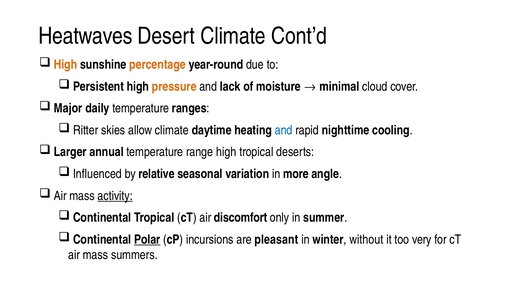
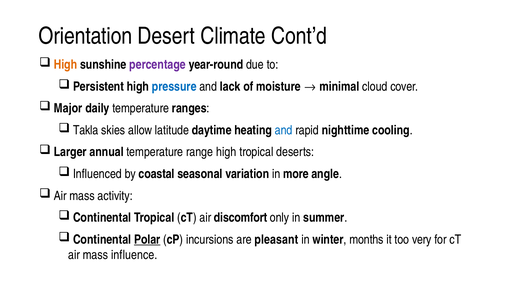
Heatwaves: Heatwaves -> Orientation (85, 36)
percentage colour: orange -> purple (158, 65)
pressure colour: orange -> blue (174, 87)
Ritter: Ritter -> Takla (86, 131)
allow climate: climate -> latitude (172, 131)
relative: relative -> coastal (157, 174)
activity underline: present -> none (115, 196)
without: without -> months (367, 240)
summers: summers -> influence (134, 255)
